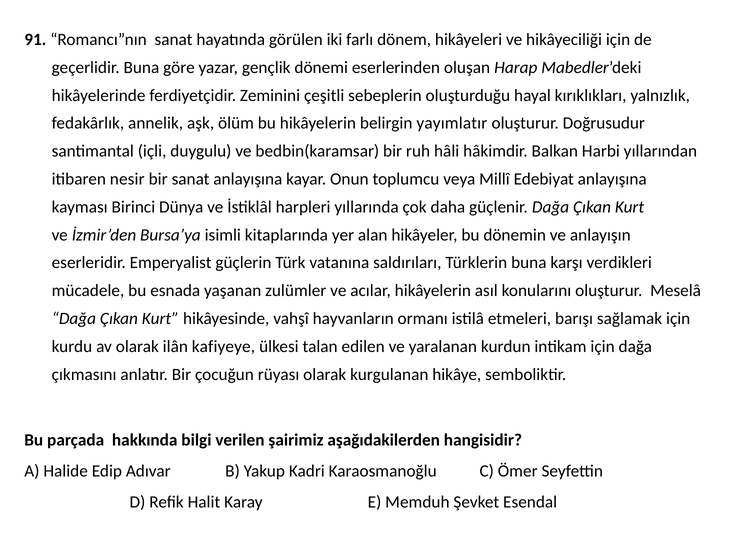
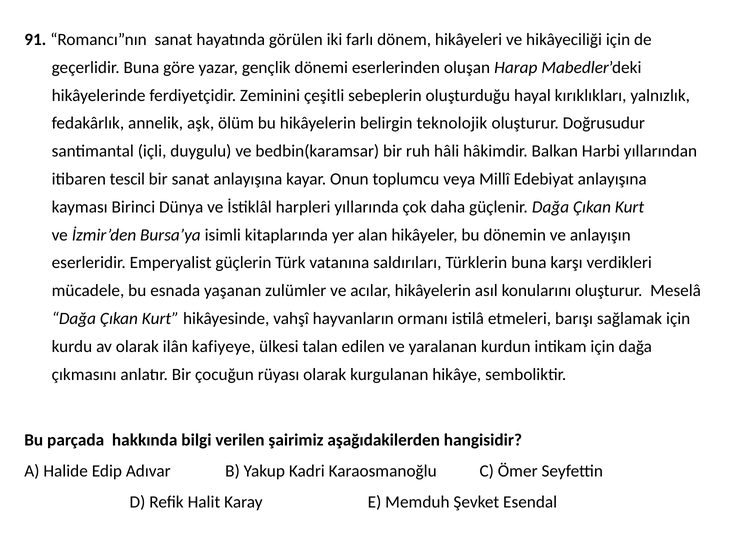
yayımlatır: yayımlatır -> teknolojik (452, 123)
nesir: nesir -> tescil (127, 179)
